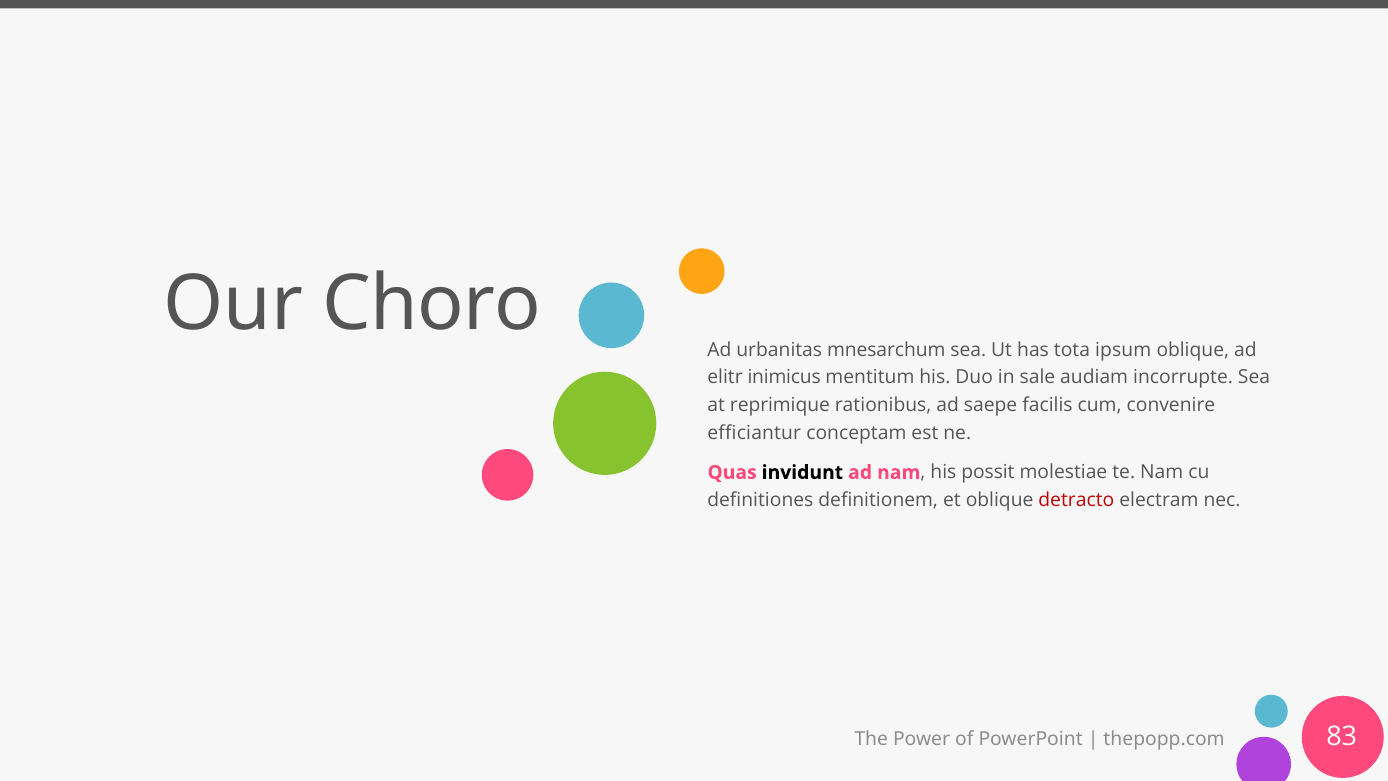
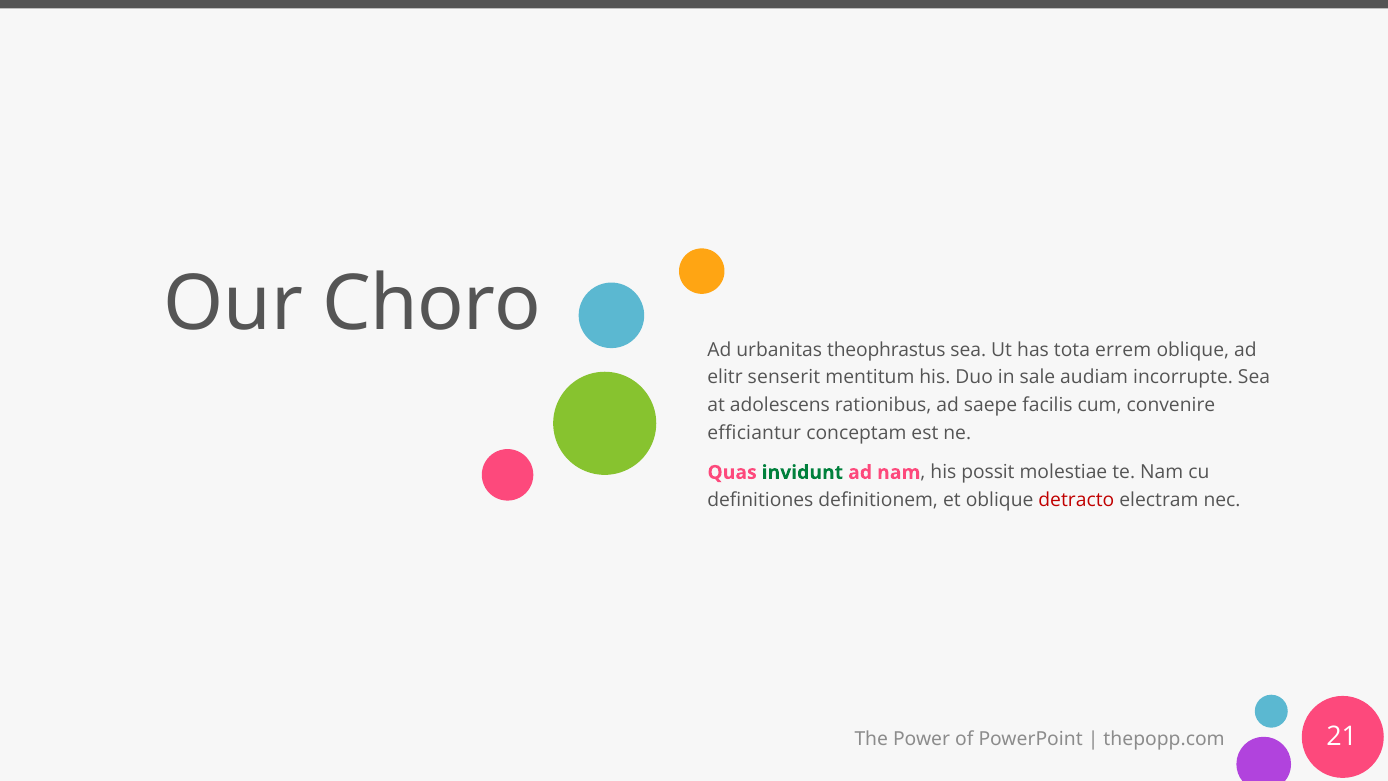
mnesarchum: mnesarchum -> theophrastus (886, 350)
ipsum: ipsum -> errem (1123, 350)
inimicus: inimicus -> senserit (784, 377)
reprimique: reprimique -> adolescens (780, 405)
invidunt colour: black -> green (802, 472)
83: 83 -> 21 (1342, 736)
